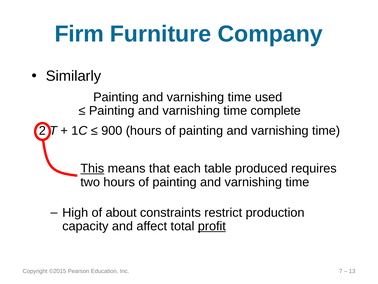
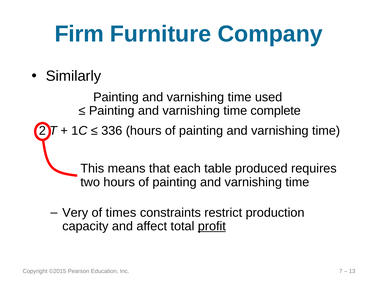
900: 900 -> 336 (112, 130)
This underline: present -> none (92, 168)
High: High -> Very (75, 212)
about: about -> times (121, 212)
